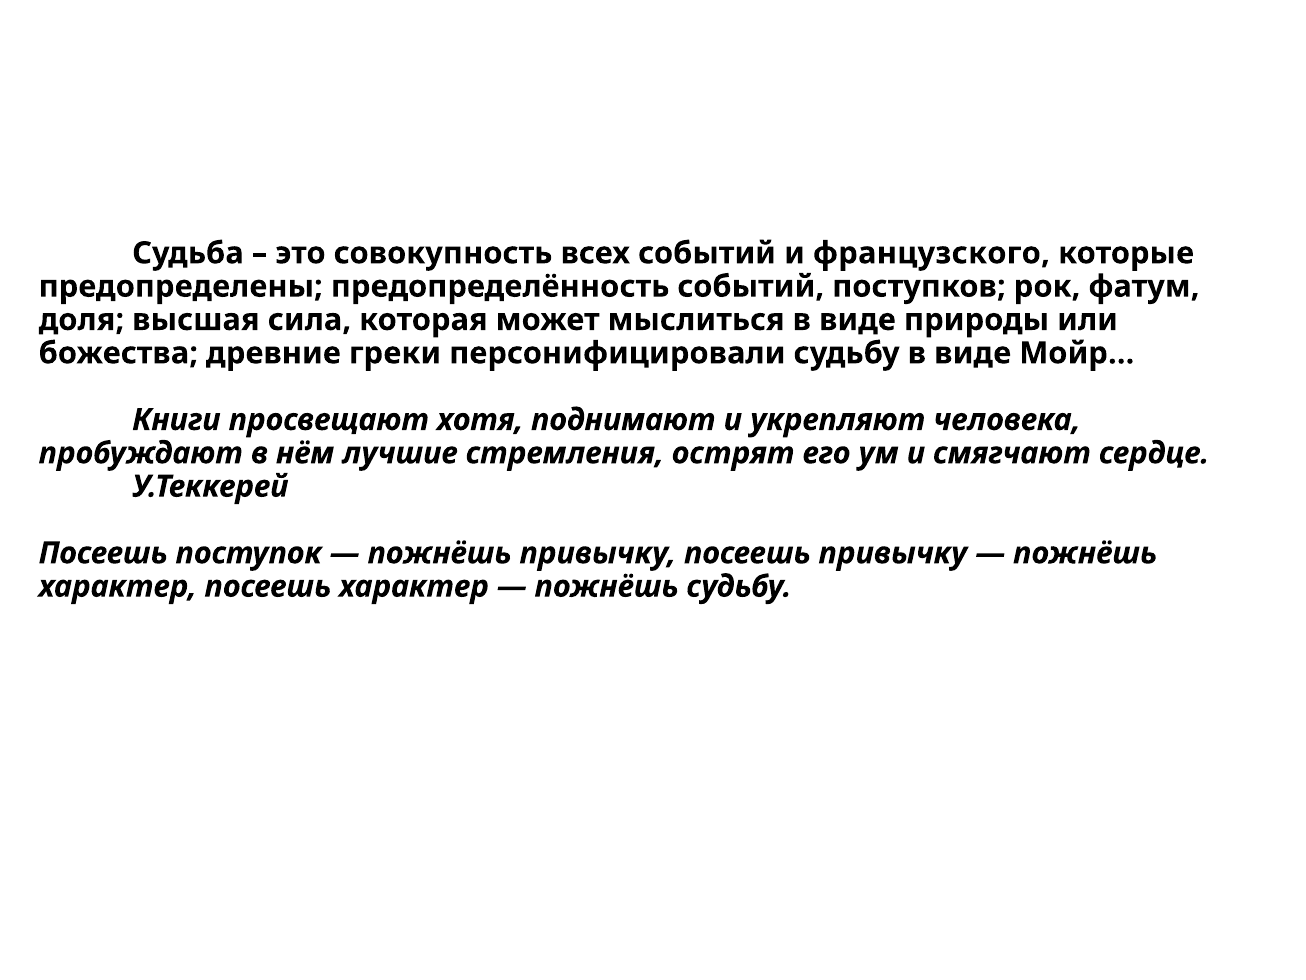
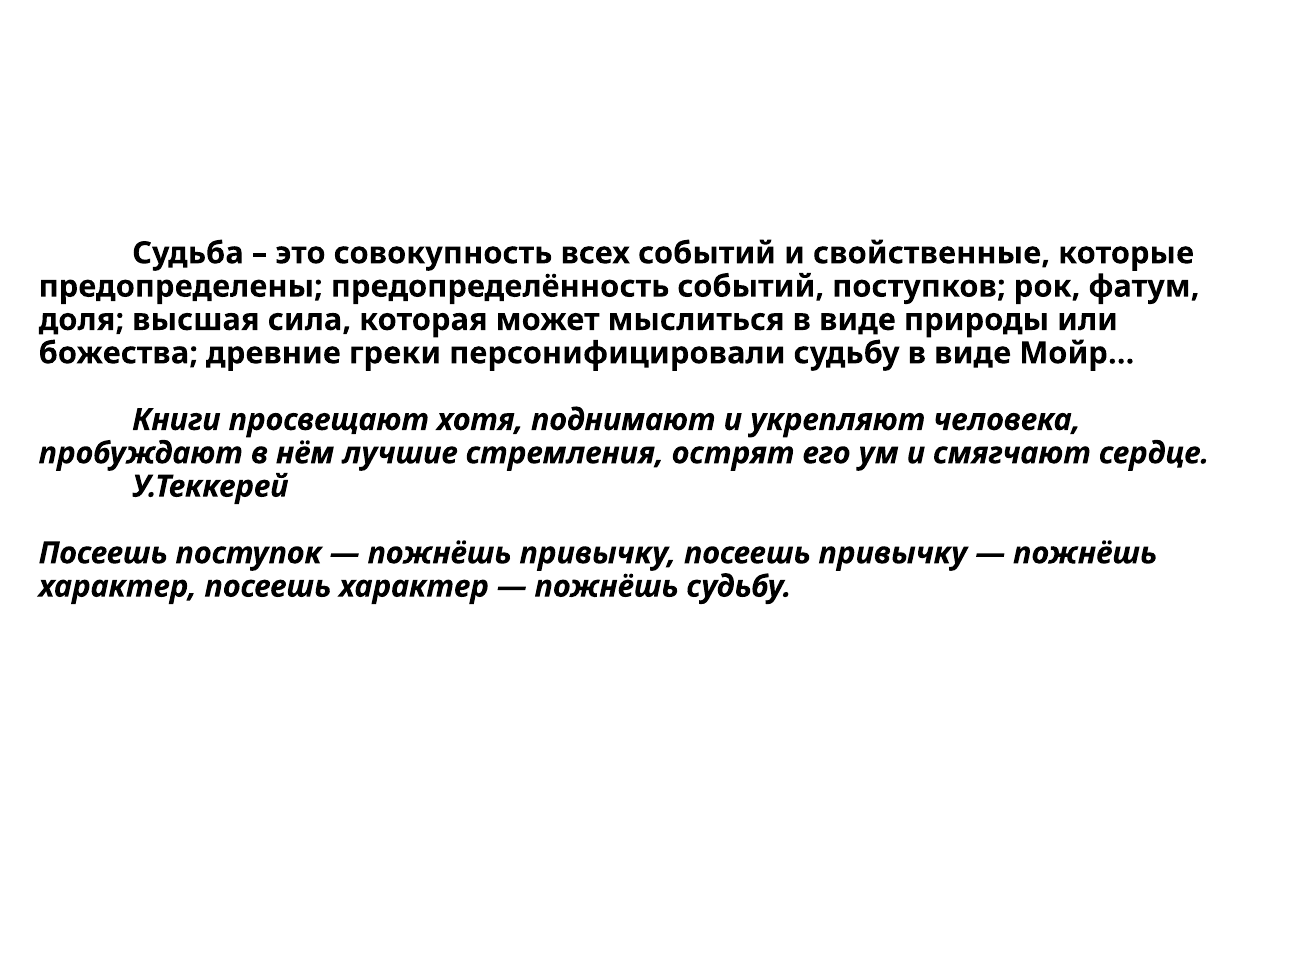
французского: французского -> свойственные (932, 253)
